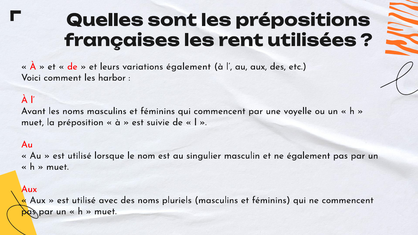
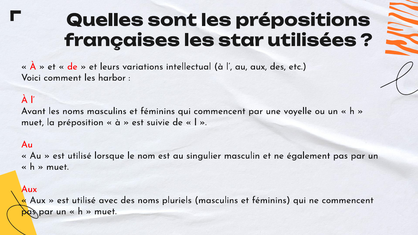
rent: rent -> star (241, 41)
variations également: également -> intellectual (189, 66)
